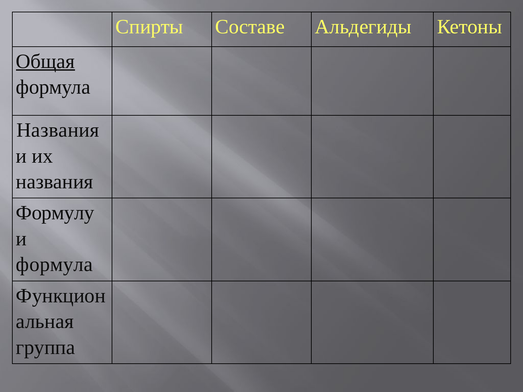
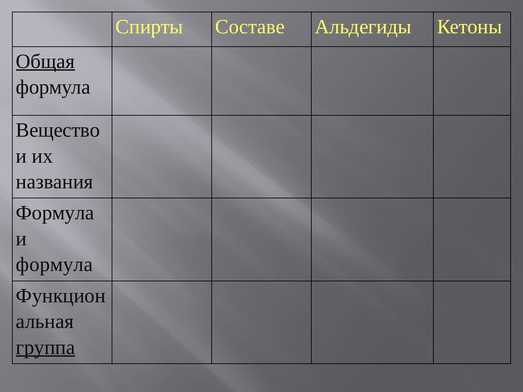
Названия: Названия -> Вещество (58, 130)
Формулу: Формулу -> Формула (55, 213)
группа underline: none -> present (46, 348)
